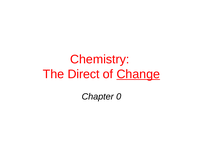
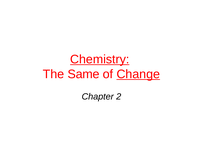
Chemistry underline: none -> present (100, 59)
Direct: Direct -> Same (84, 74)
0: 0 -> 2 (119, 97)
